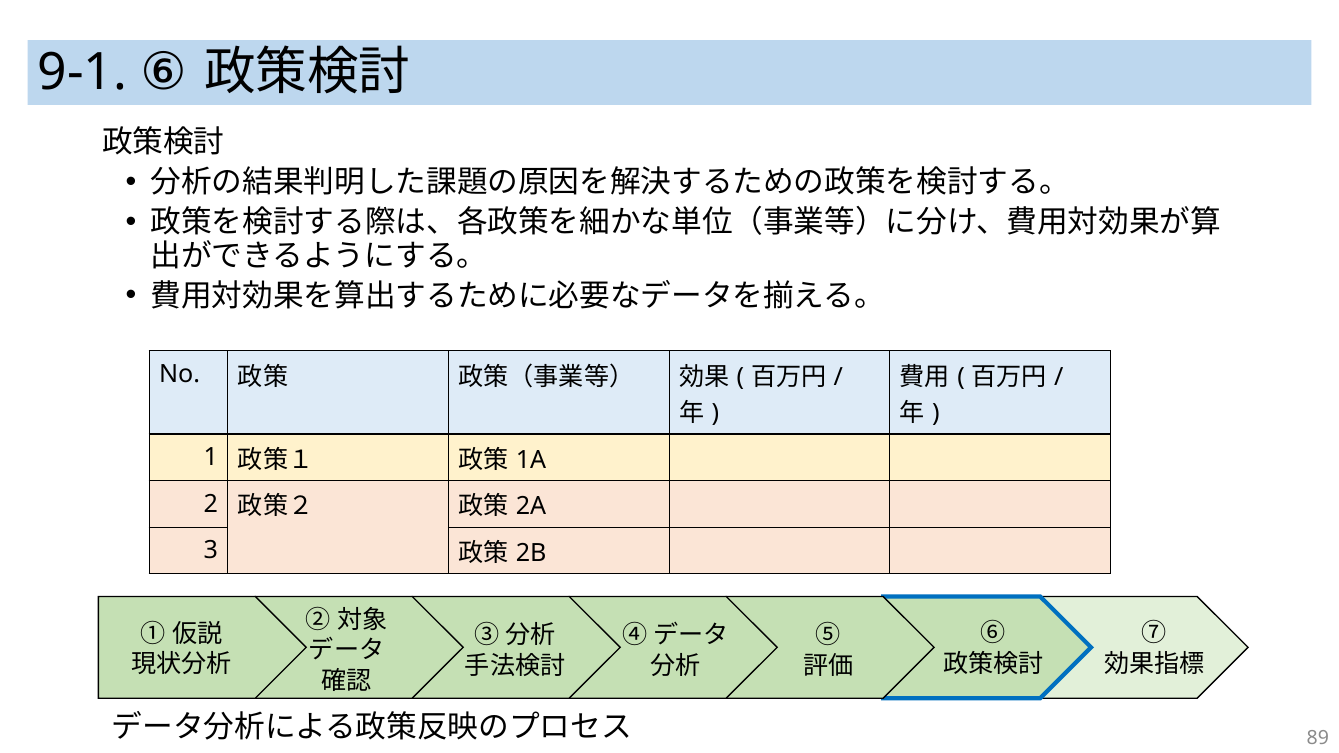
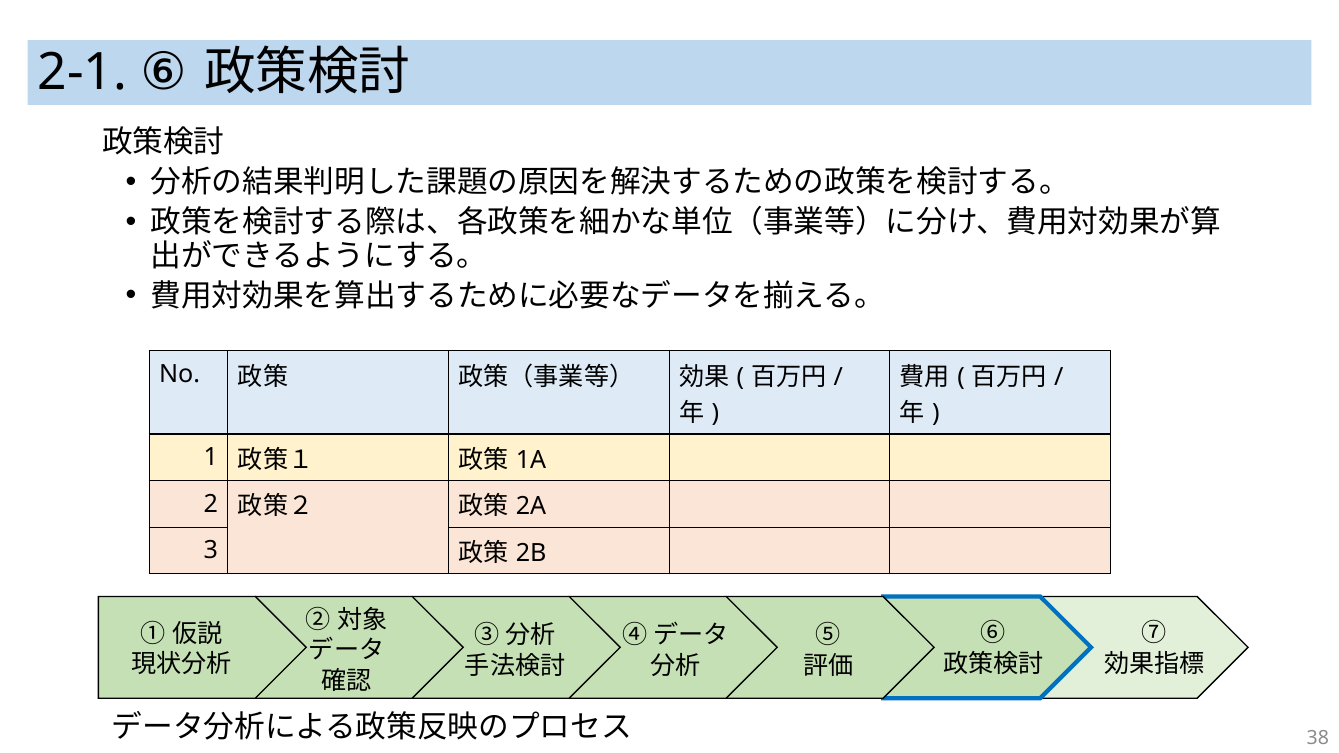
9-1: 9-1 -> 2-1 (82, 73)
89: 89 -> 38 (1318, 738)
